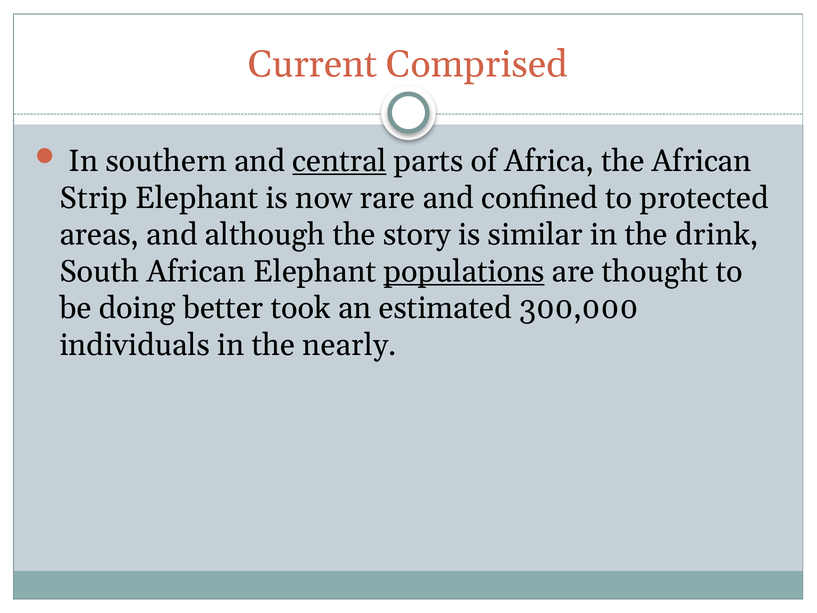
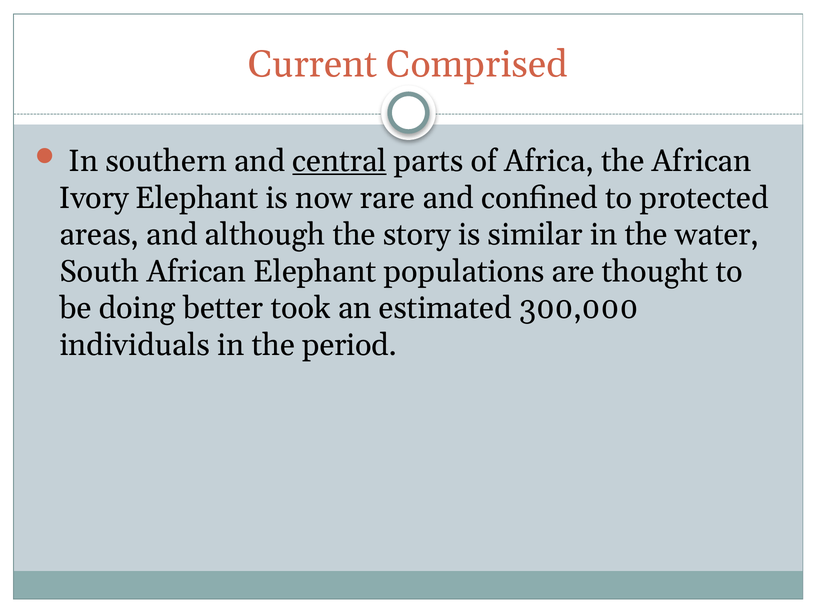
Strip: Strip -> Ivory (94, 198)
drink: drink -> water (717, 235)
populations underline: present -> none (464, 271)
nearly: nearly -> period (350, 345)
